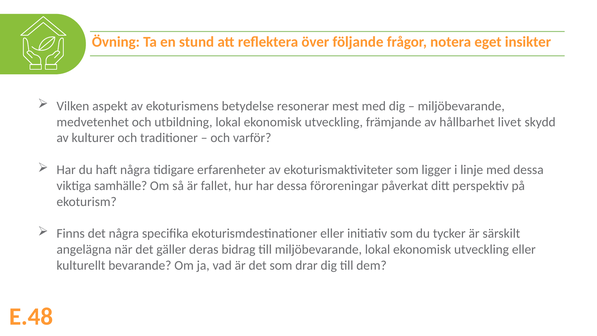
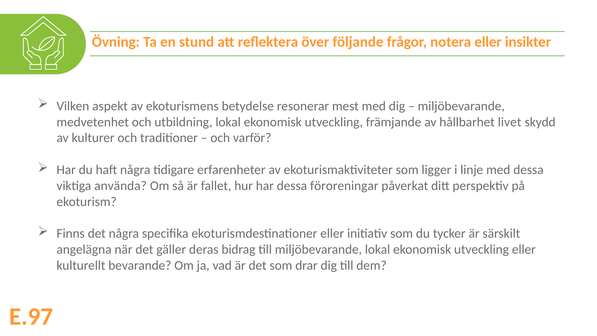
notera eget: eget -> eller (488, 42)
samhälle: samhälle -> använda (121, 186)
E.48: E.48 -> E.97 (31, 316)
